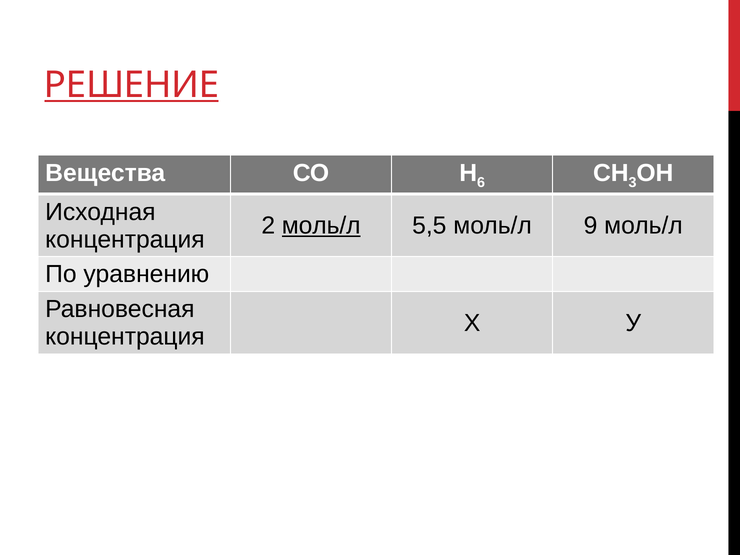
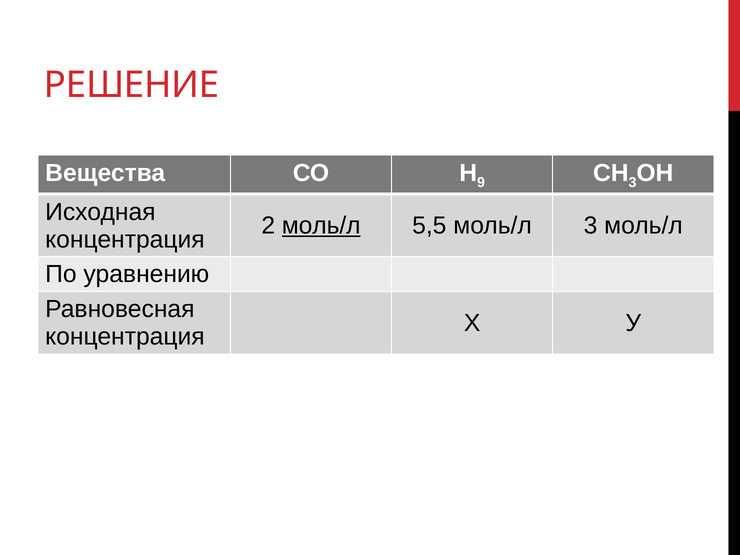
РЕШЕНИЕ underline: present -> none (132, 85)
6: 6 -> 9 (481, 183)
моль/л 9: 9 -> 3 (591, 226)
